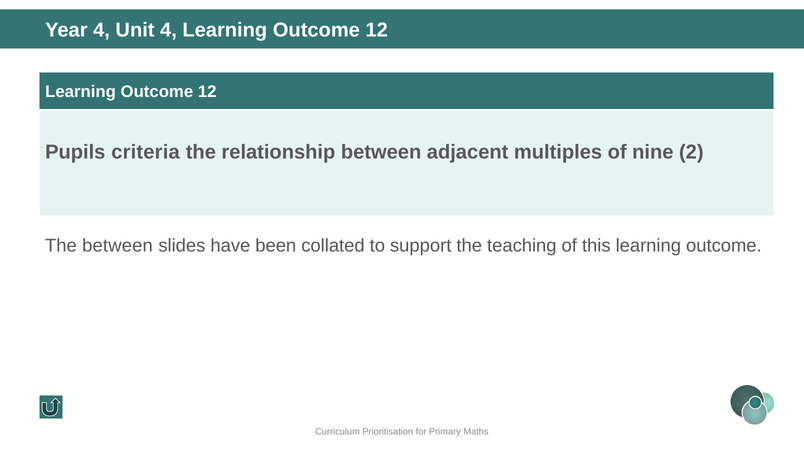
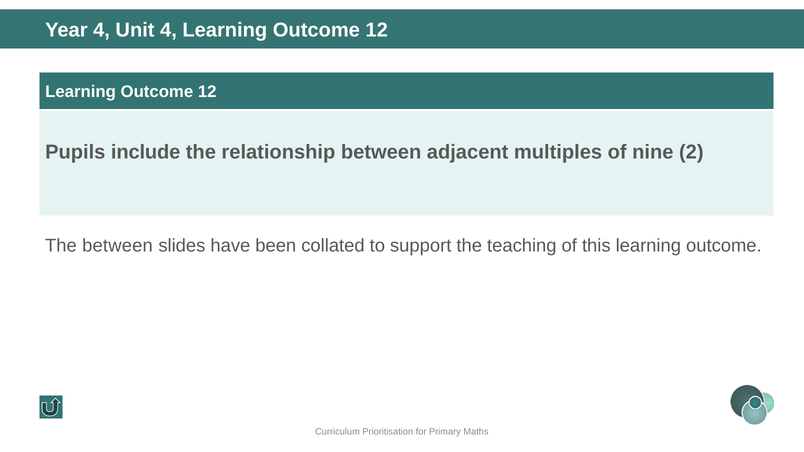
criteria: criteria -> include (146, 152)
